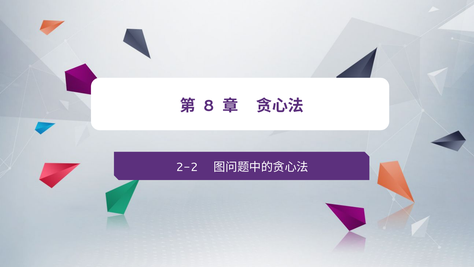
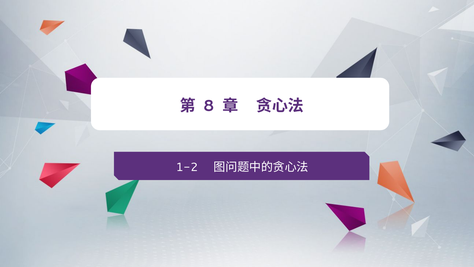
2-2: 2-2 -> 1-2 (187, 167)
